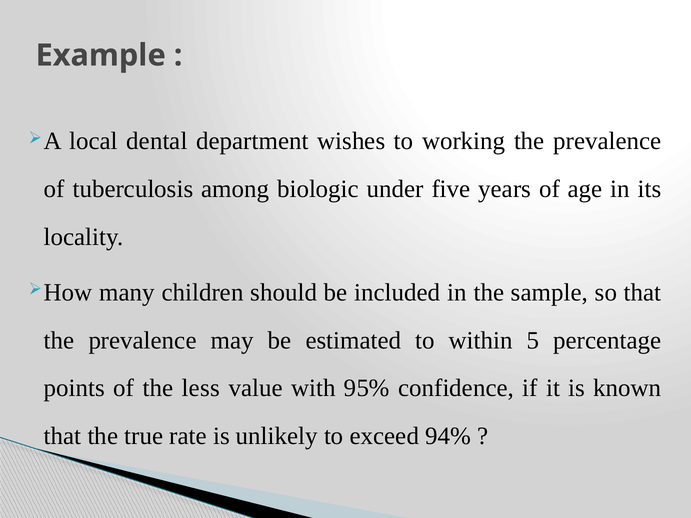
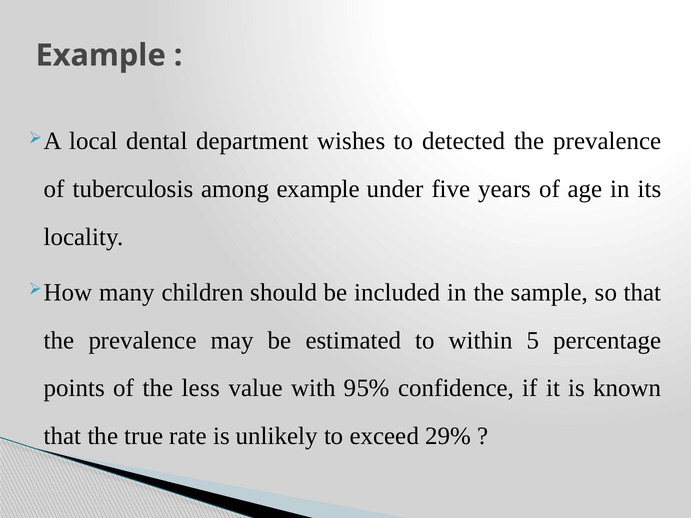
working: working -> detected (464, 141)
among biologic: biologic -> example (318, 189)
94%: 94% -> 29% (448, 436)
